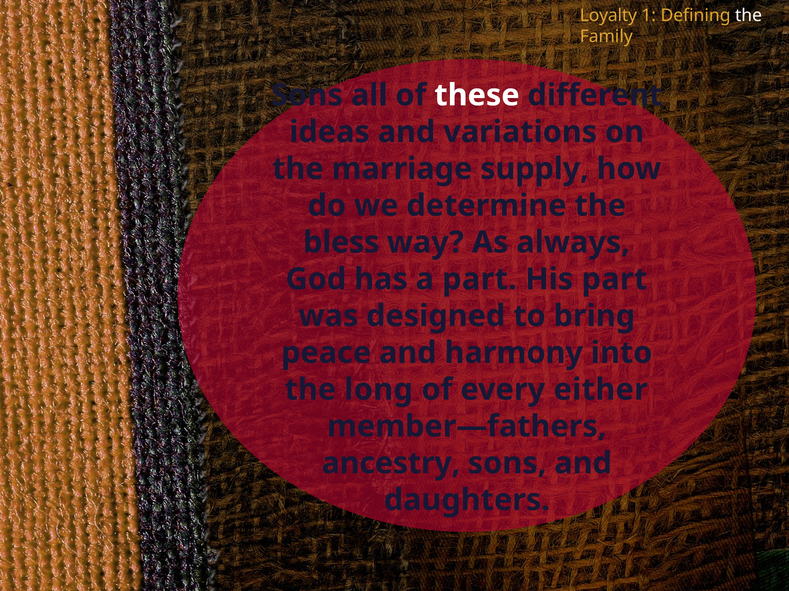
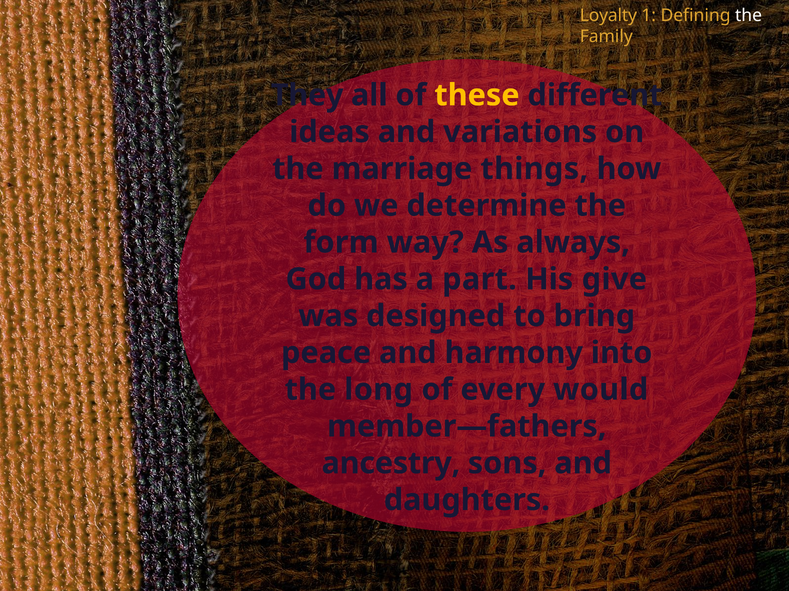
Sons: Sons -> They (307, 95)
these colour: white -> yellow (477, 95)
supply: supply -> things (534, 169)
bless: bless -> form (341, 243)
His part: part -> give (614, 280)
either: either -> would (601, 390)
